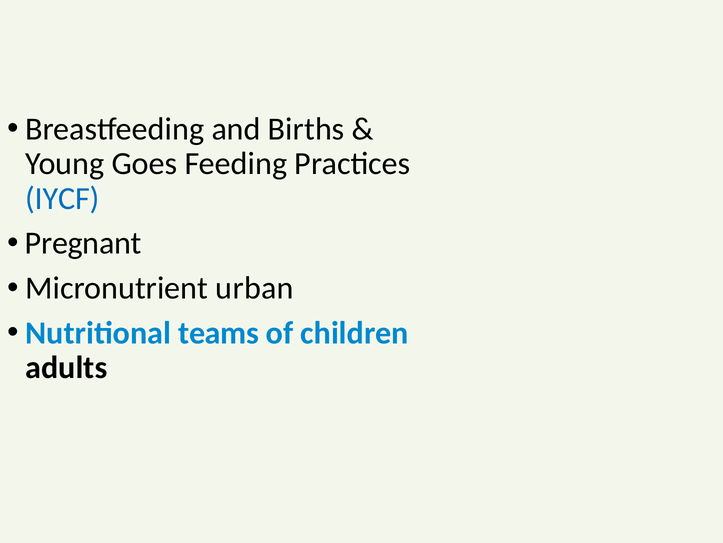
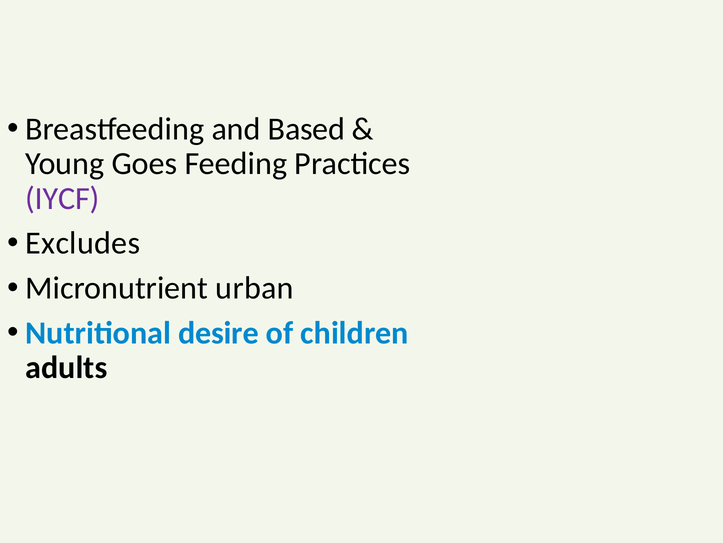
Births: Births -> Based (306, 129)
IYCF colour: blue -> purple (62, 198)
Pregnant: Pregnant -> Excludes (83, 243)
teams: teams -> desire (219, 333)
